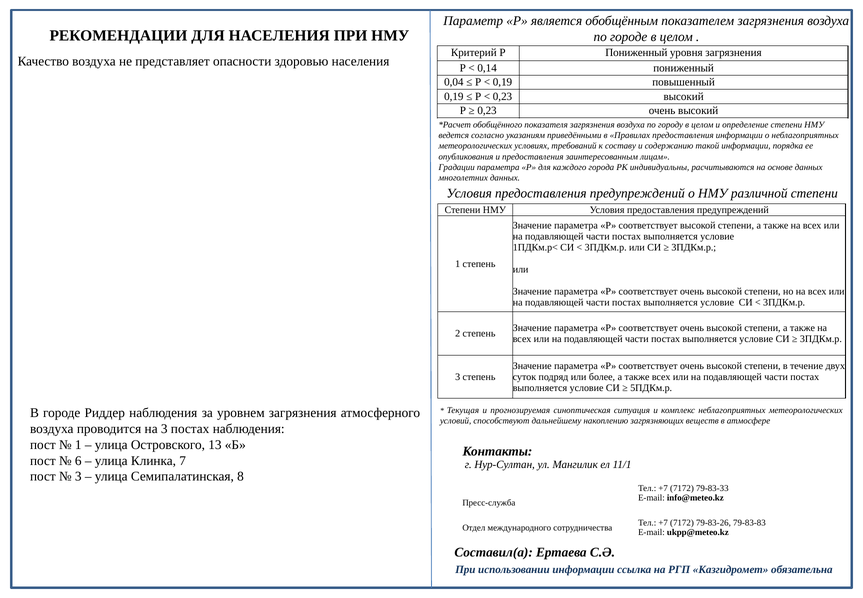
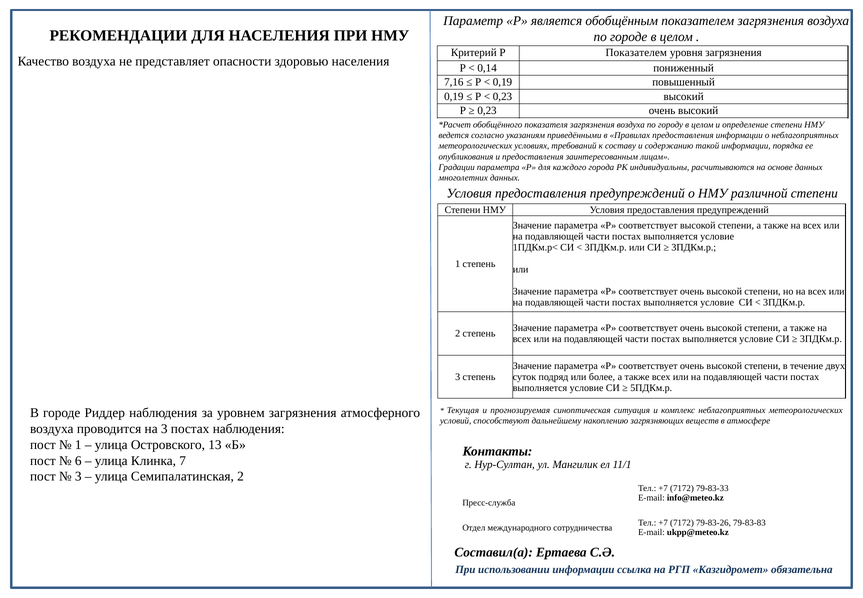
Р Пониженный: Пониженный -> Показателем (636, 53)
0,04: 0,04 -> 7,16 (454, 82)
Семипалатинская 8: 8 -> 2 (240, 476)
